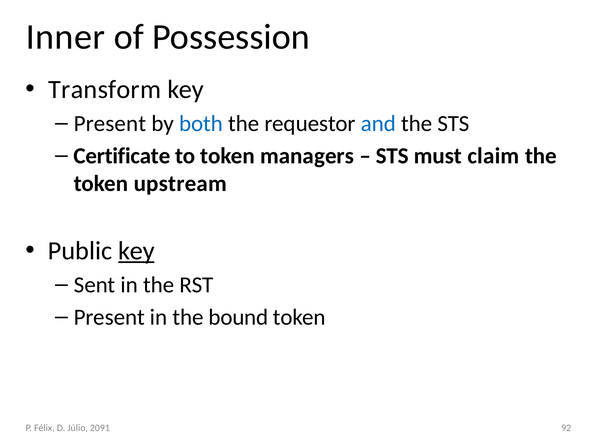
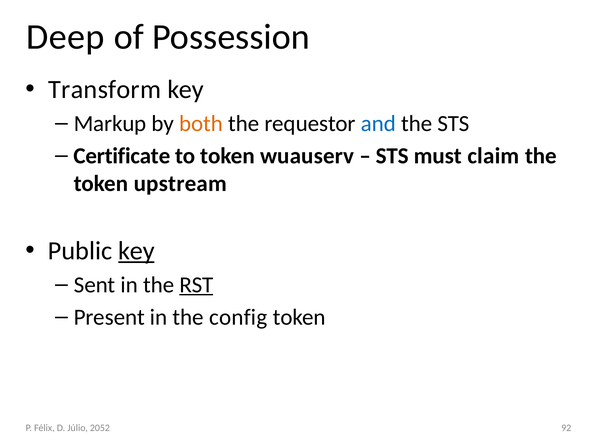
Inner: Inner -> Deep (65, 37)
Present: Present -> Markup (110, 124)
both colour: blue -> orange (201, 124)
managers: managers -> wuauserv (307, 156)
RST underline: none -> present (196, 285)
bound: bound -> config (238, 317)
2091: 2091 -> 2052 (100, 428)
